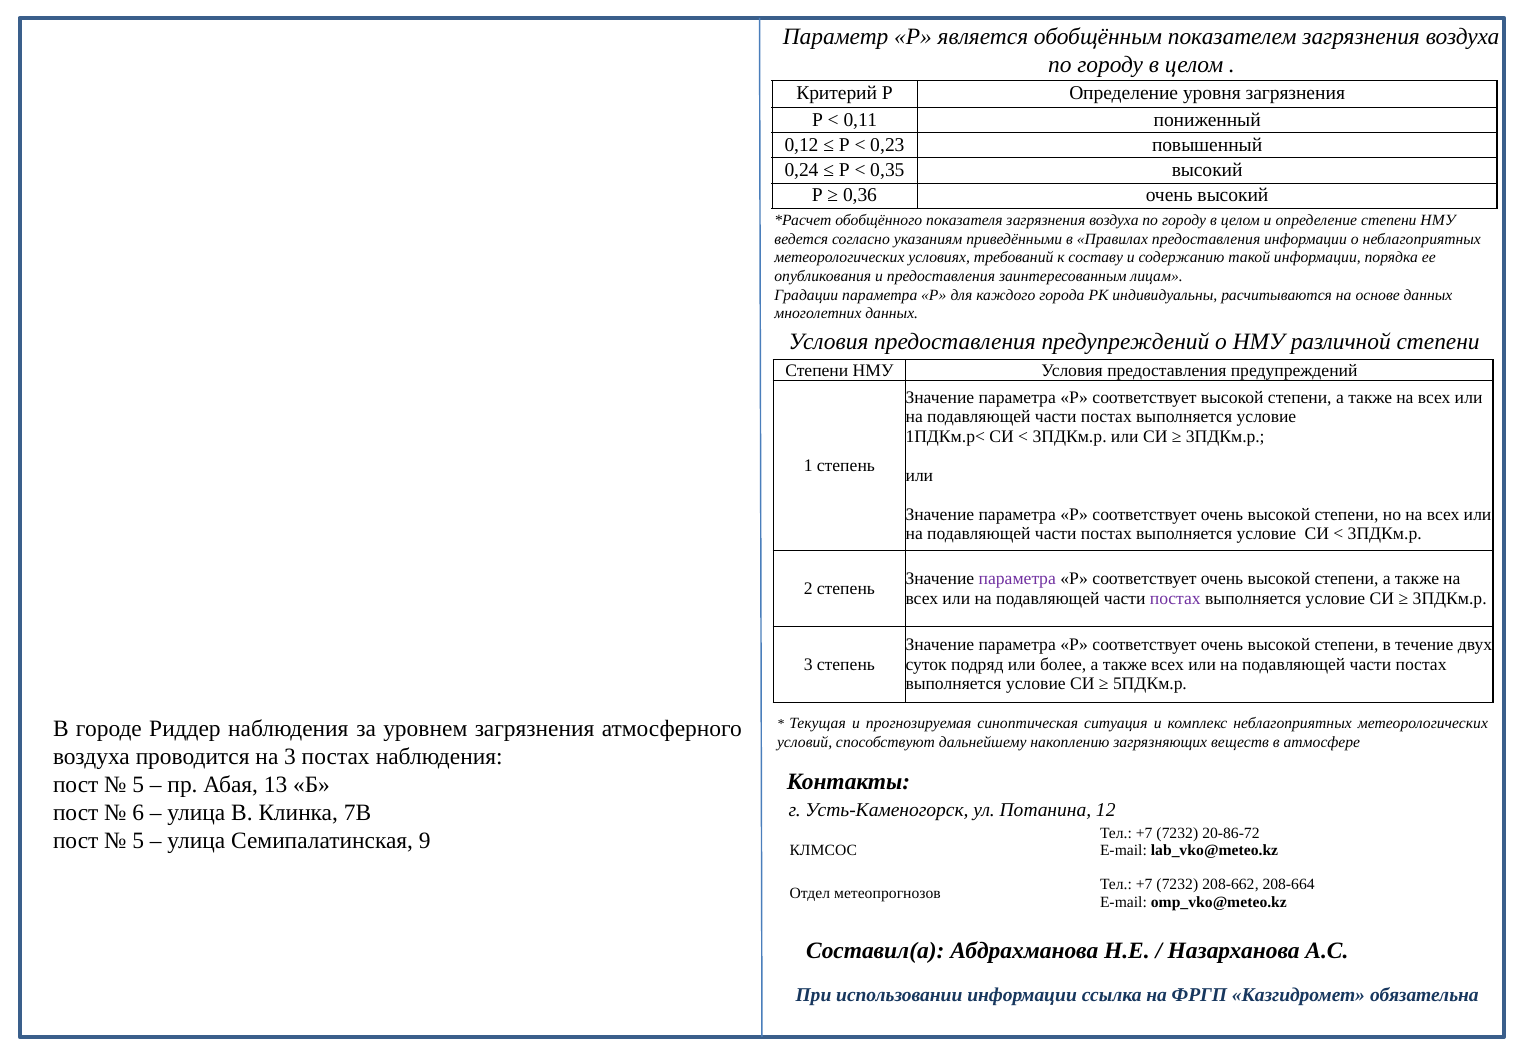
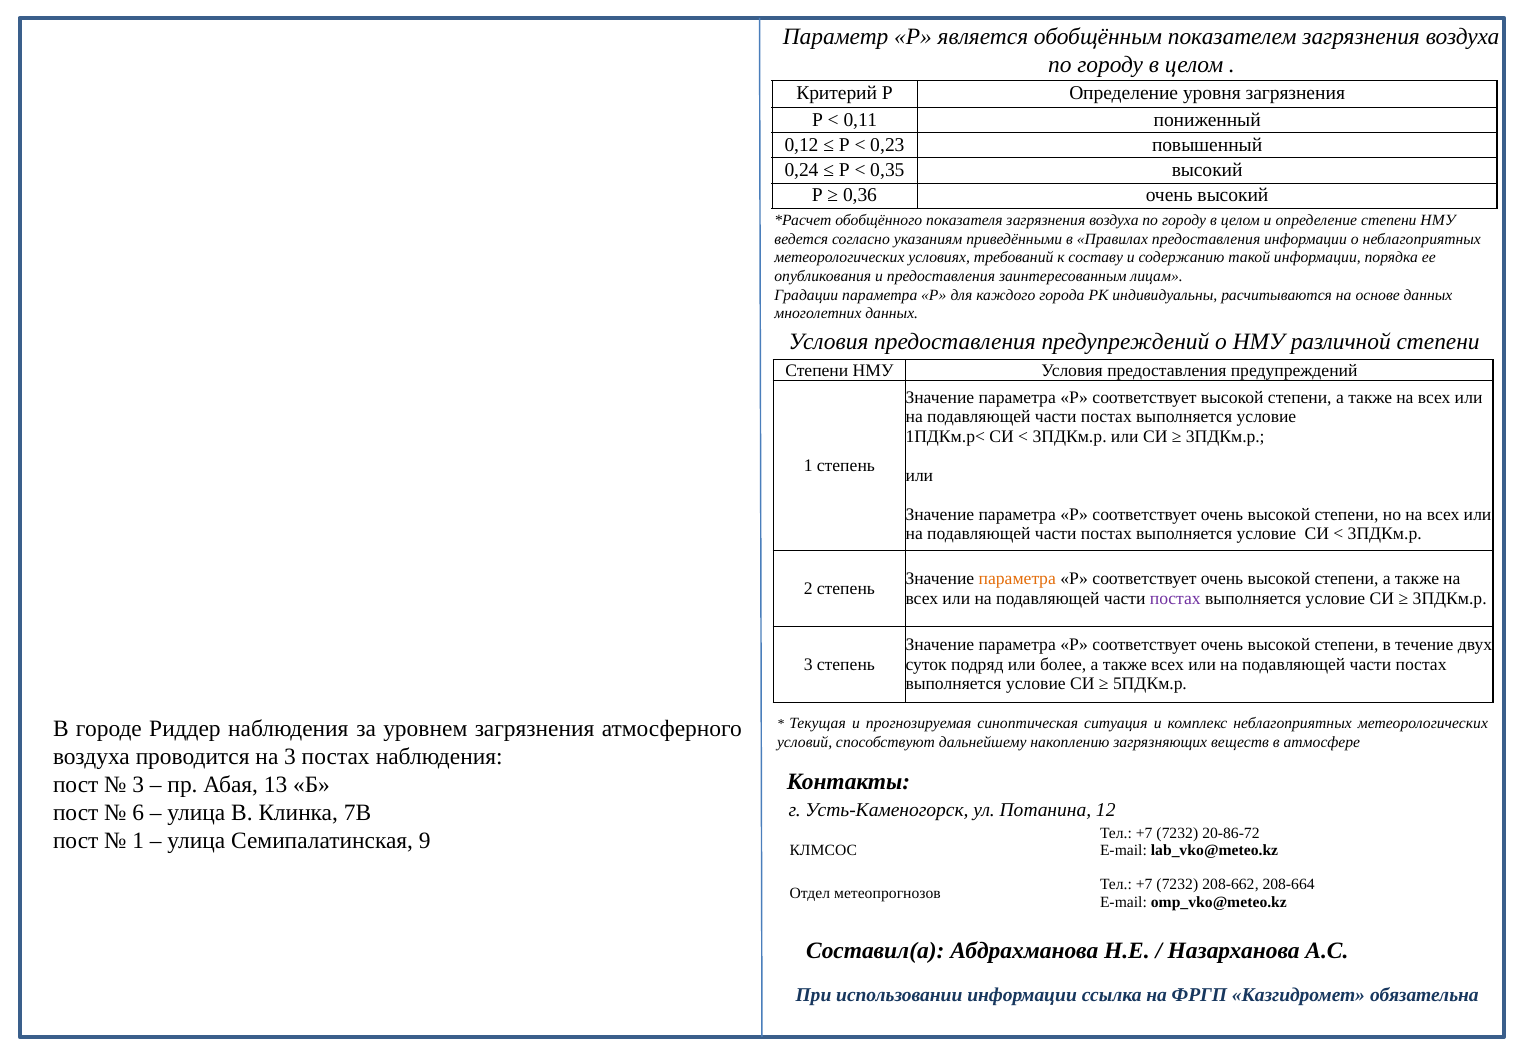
параметра colour: purple -> orange (1017, 579)
5: 5 -> 3 (138, 785)
5: 5 -> 1 (138, 841)
